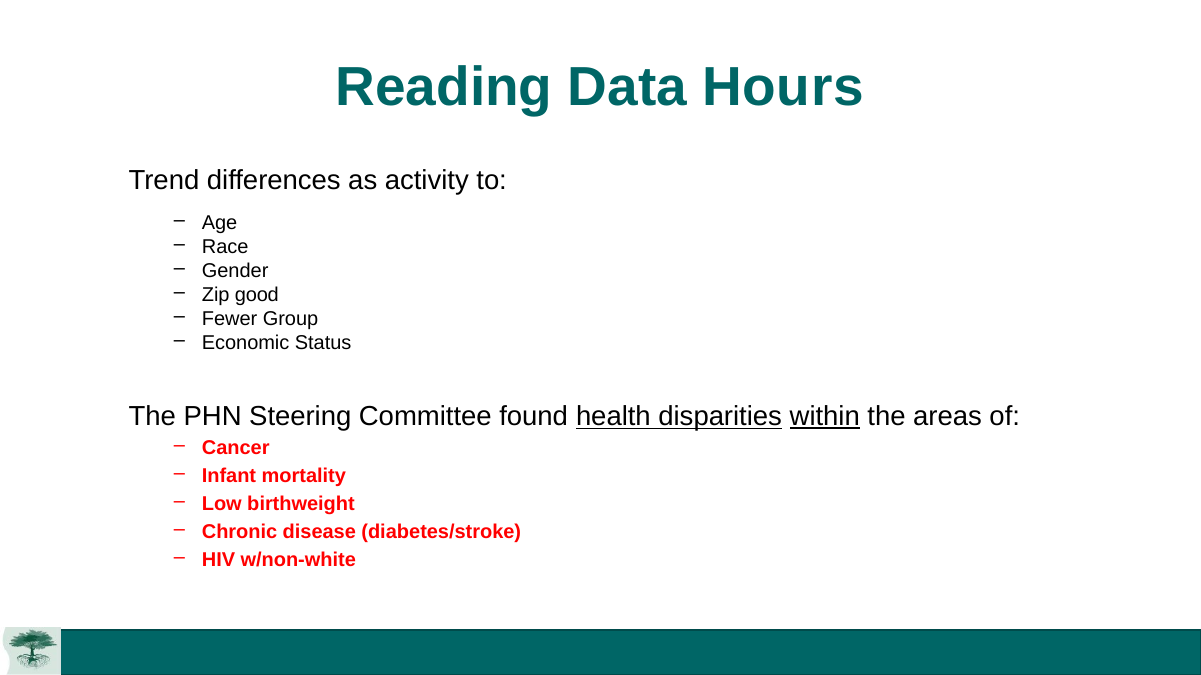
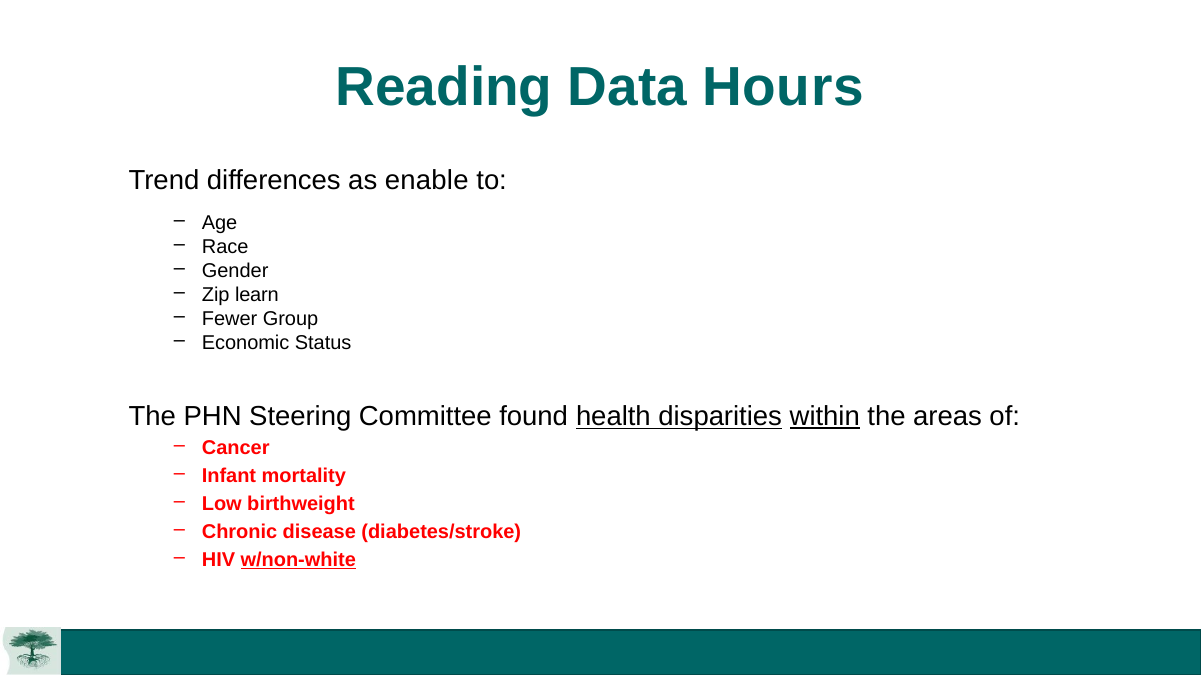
activity: activity -> enable (427, 181)
good: good -> learn (257, 296)
w/non-white underline: none -> present (298, 561)
